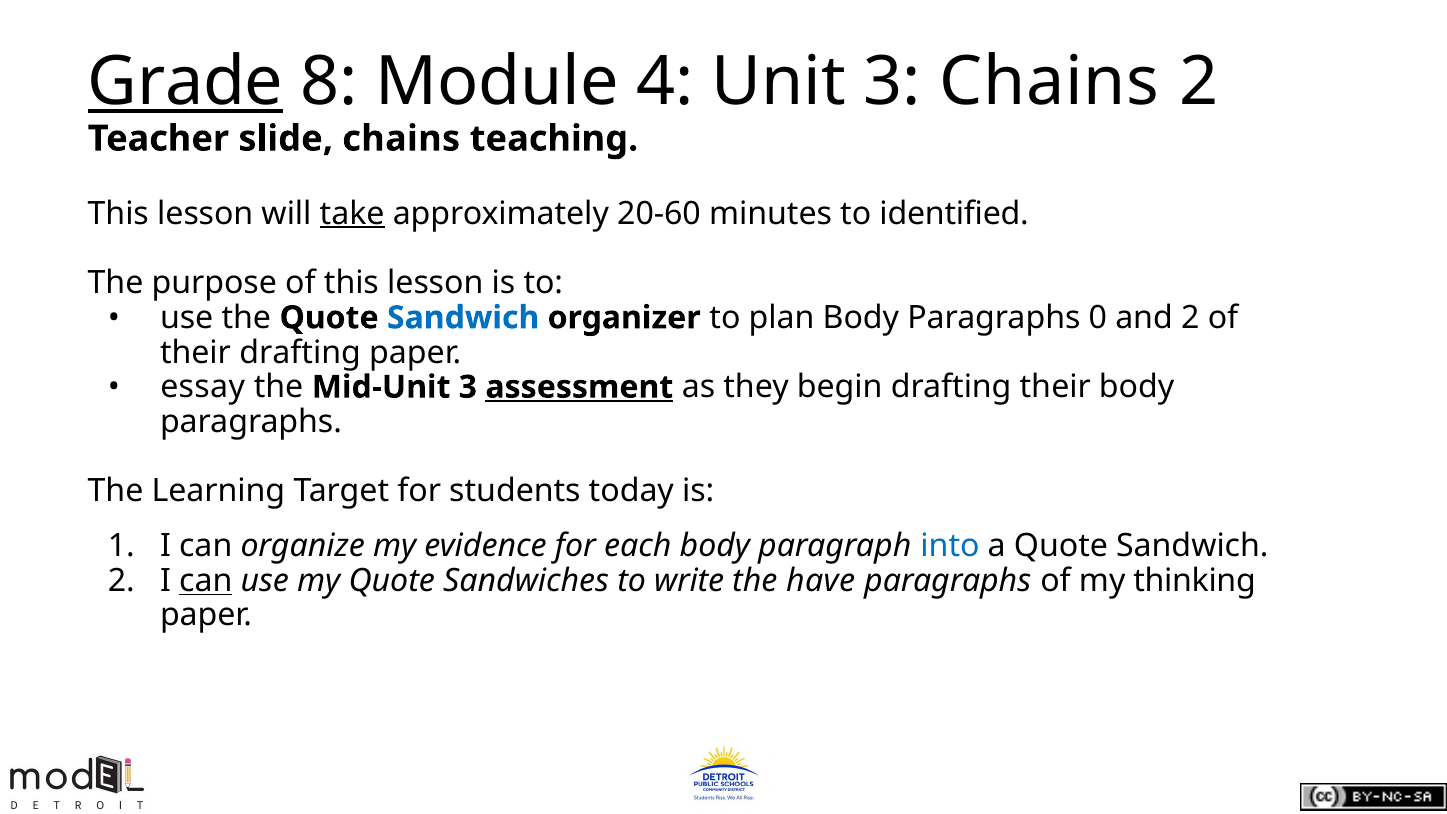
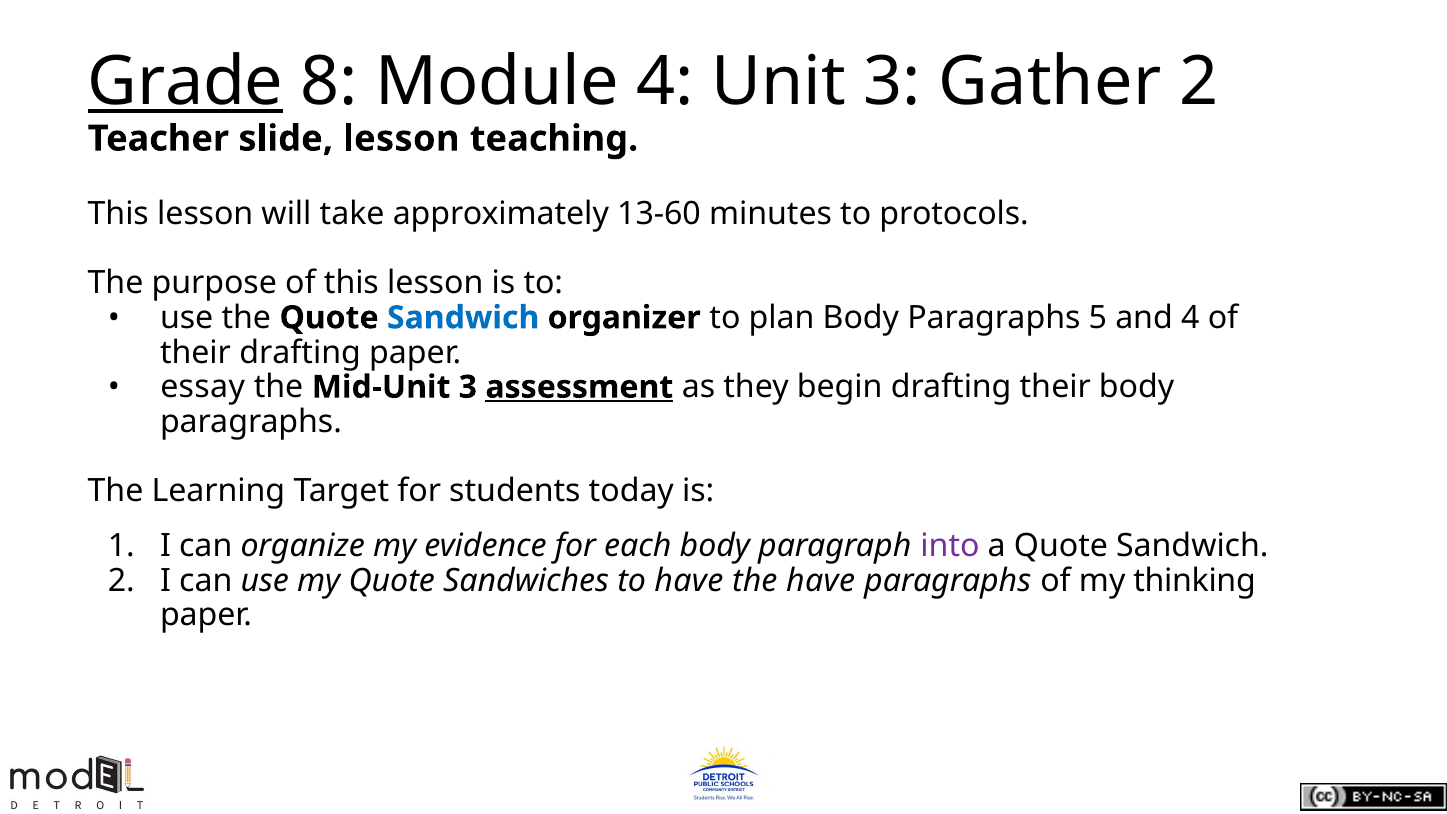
3 Chains: Chains -> Gather (1050, 82)
slide chains: chains -> lesson (401, 139)
take underline: present -> none (352, 214)
20-60: 20-60 -> 13-60 (659, 214)
identified: identified -> protocols (954, 214)
0: 0 -> 5 (1098, 318)
and 2: 2 -> 4 (1190, 318)
into colour: blue -> purple (950, 546)
can underline: present -> none (206, 581)
to write: write -> have (689, 581)
